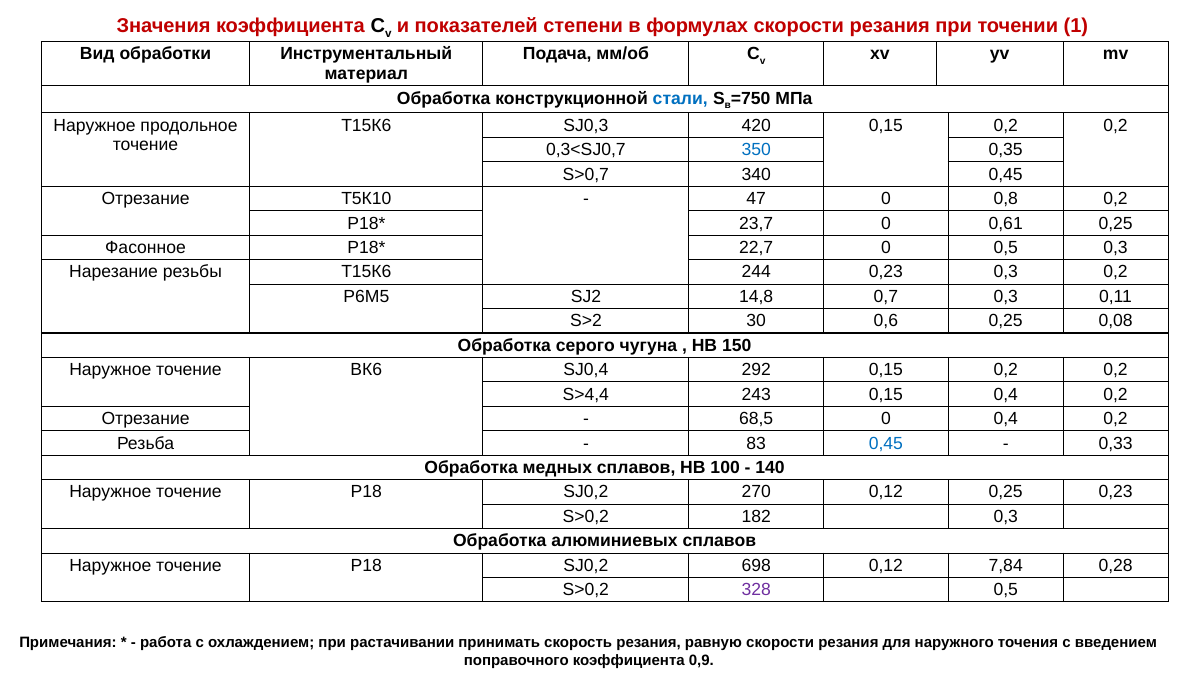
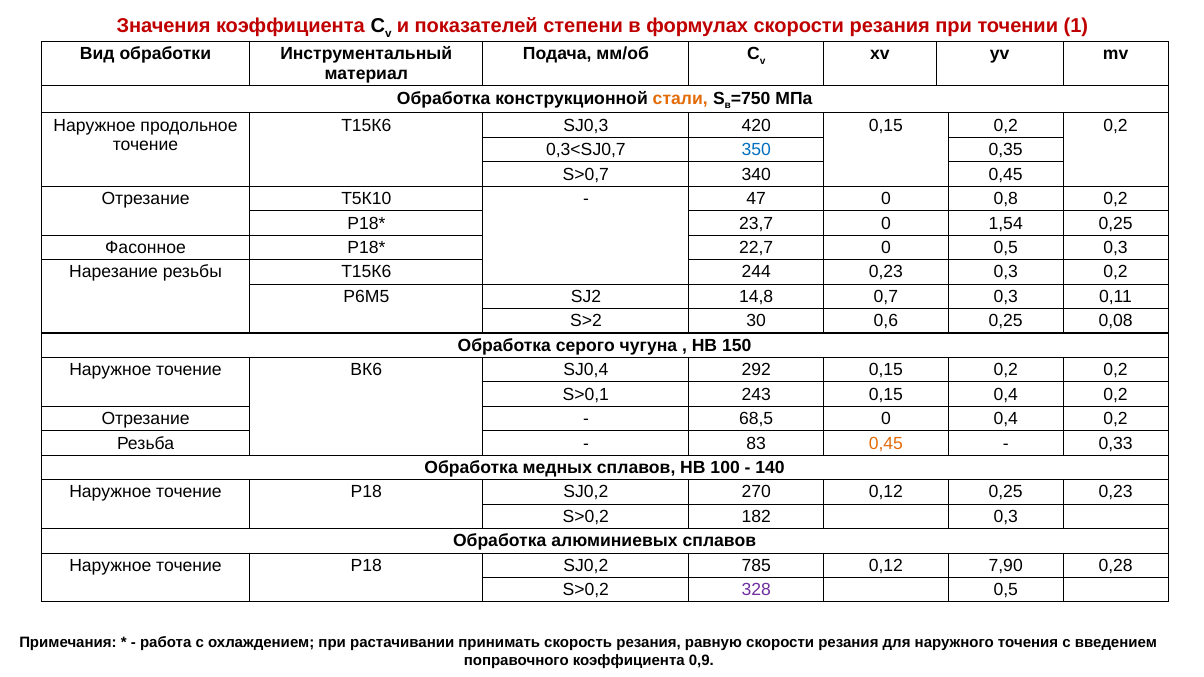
стали colour: blue -> orange (680, 98)
0,61: 0,61 -> 1,54 (1006, 223)
S>4,4: S>4,4 -> S>0,1 (586, 395)
0,45 colour: blue -> orange (886, 443)
698: 698 -> 785 (756, 566)
7,84: 7,84 -> 7,90 (1006, 566)
